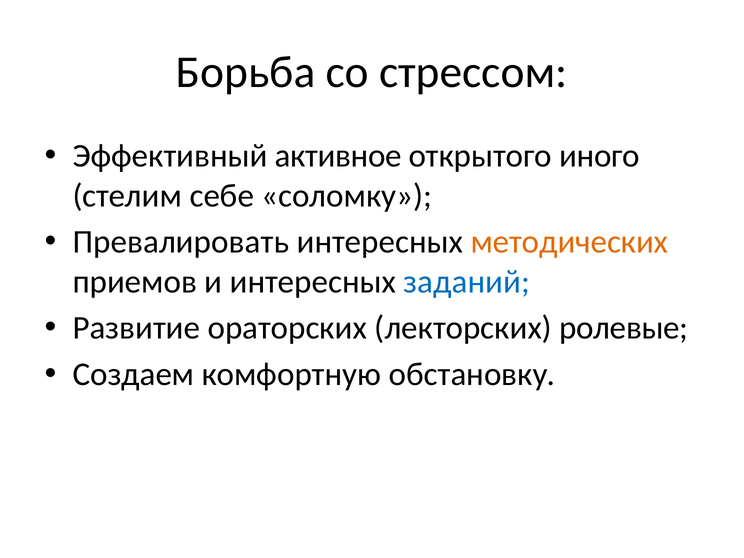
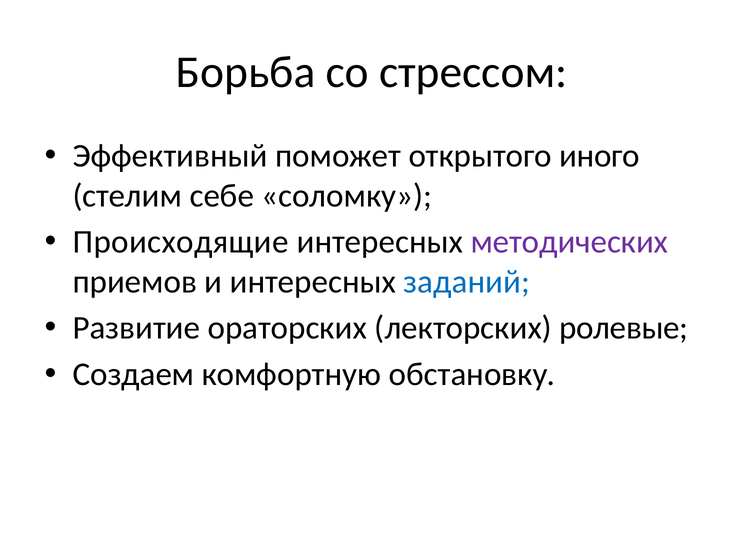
активное: активное -> поможет (338, 156)
Превалировать: Превалировать -> Происходящие (181, 242)
методических colour: orange -> purple (569, 242)
